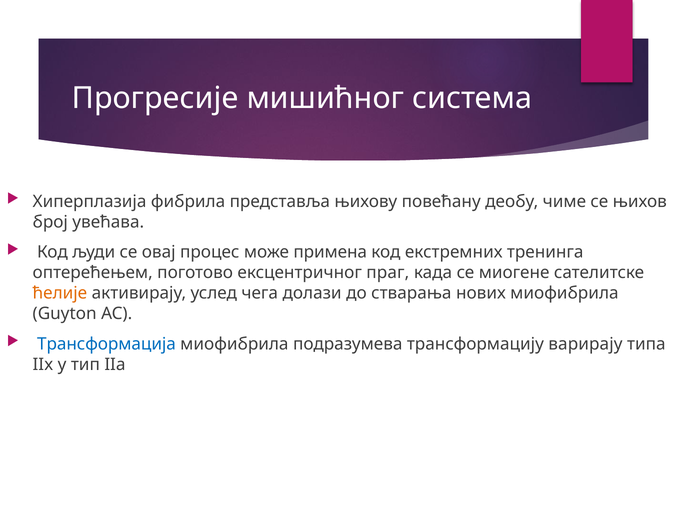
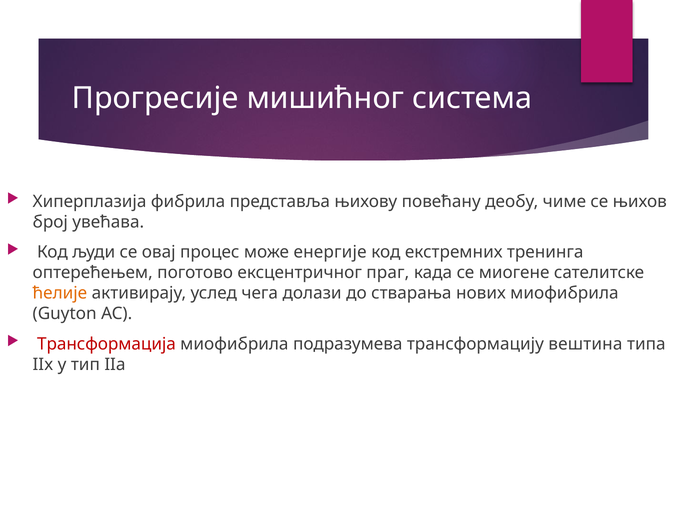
примена: примена -> енергије (330, 252)
Трансформација colour: blue -> red (106, 344)
варирају: варирају -> вештина (585, 344)
